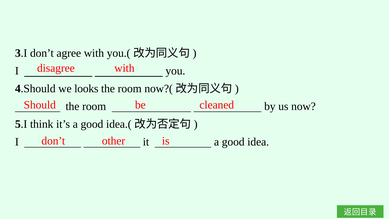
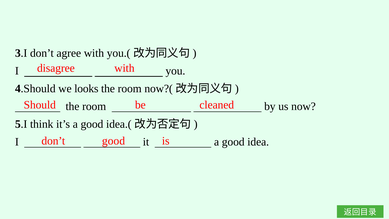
don’t other: other -> good (114, 141)
